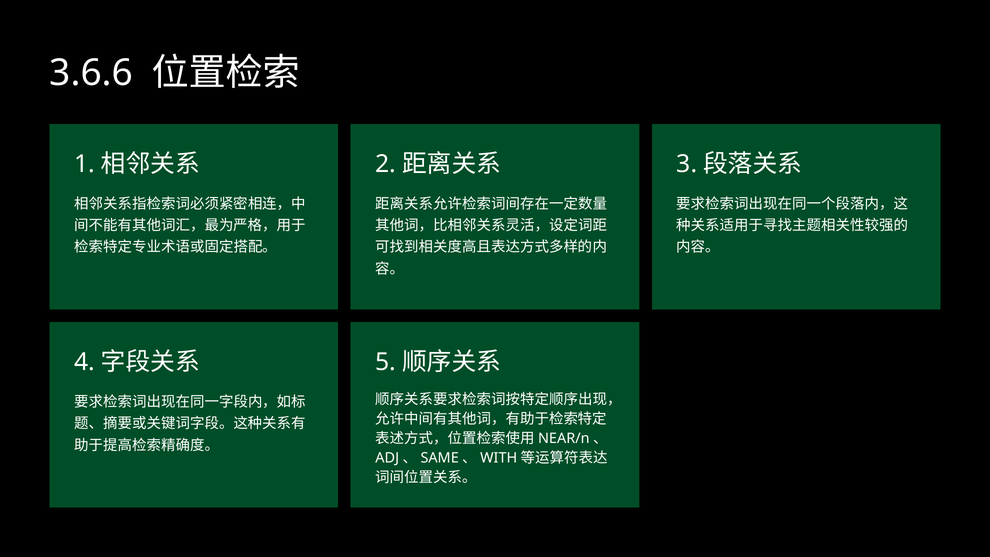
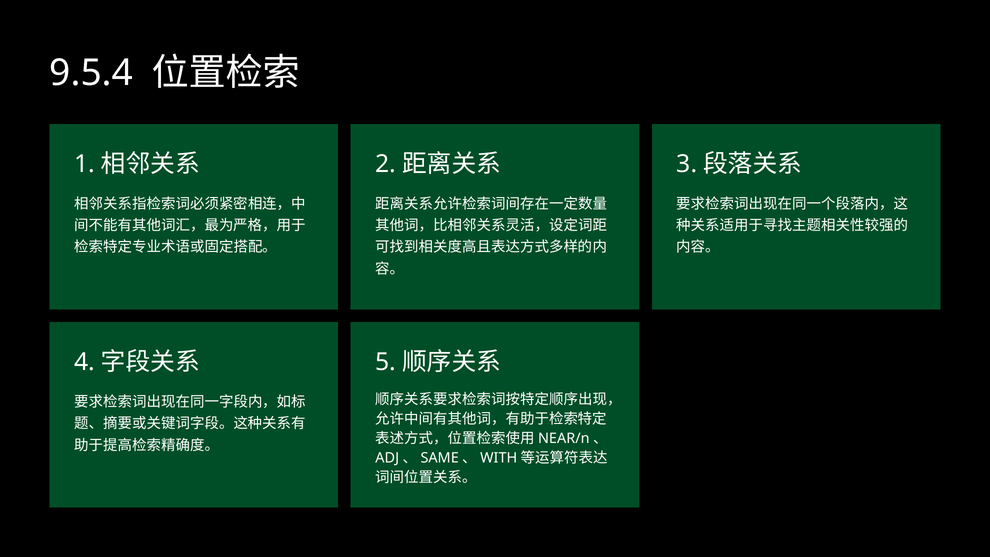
3.6.6: 3.6.6 -> 9.5.4 (91, 73)
